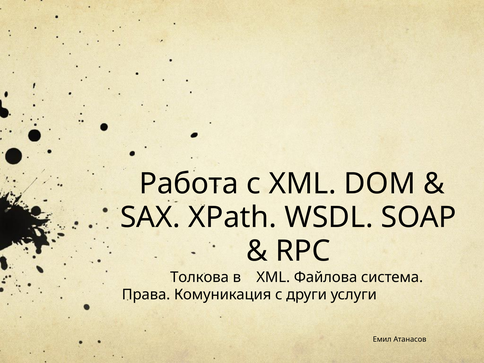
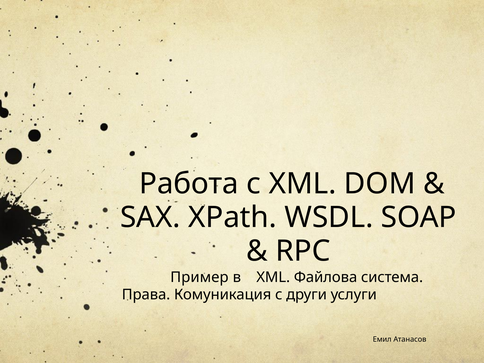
Толкова: Толкова -> Пример (199, 277)
